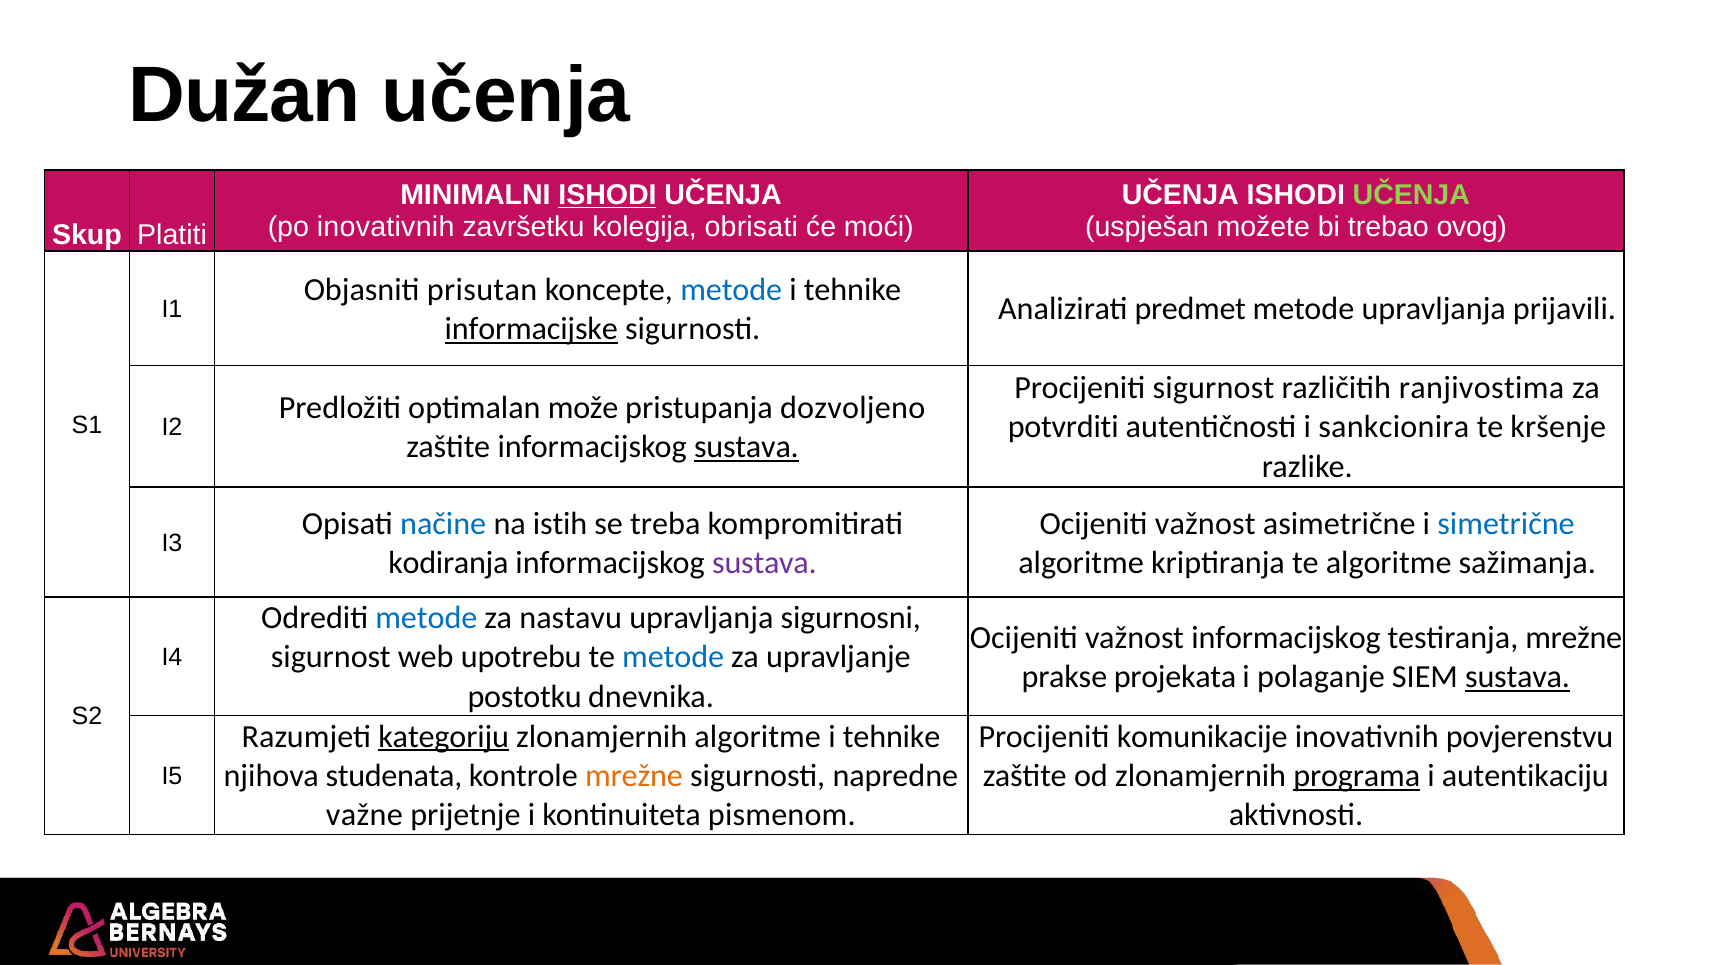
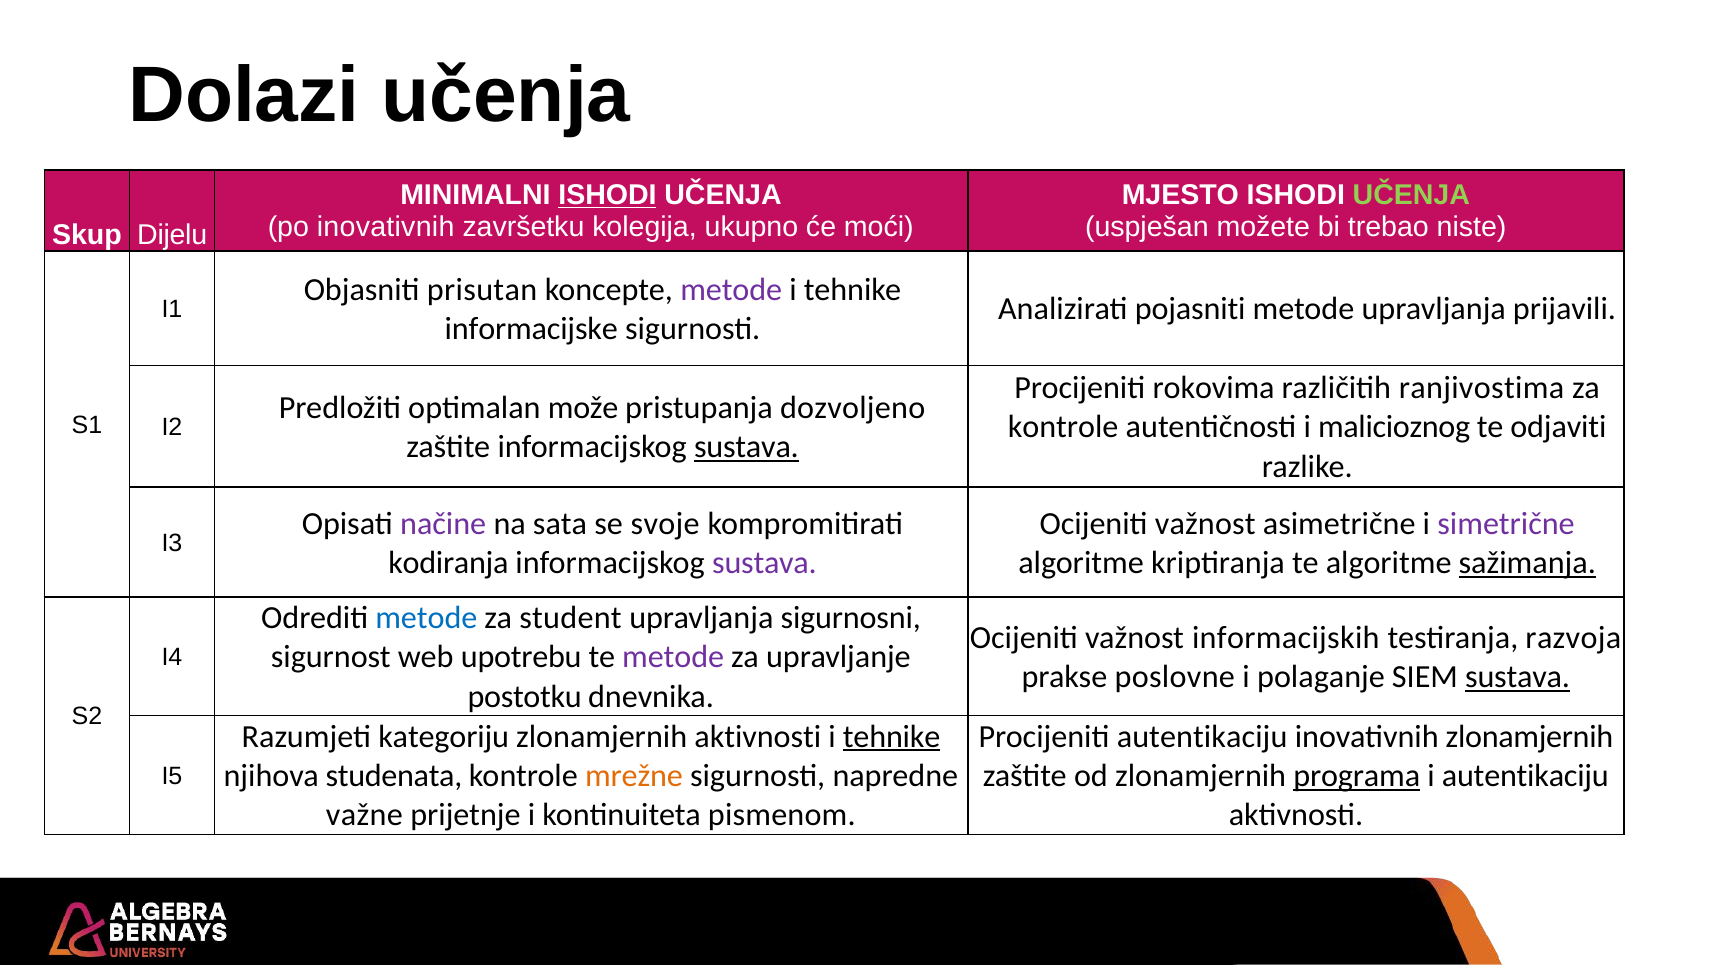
Dužan: Dužan -> Dolazi (244, 95)
UČENJA: UČENJA -> MJESTO (1180, 195)
obrisati: obrisati -> ukupno (751, 227)
ovog: ovog -> niste (1472, 227)
Platiti: Platiti -> Dijelu (172, 235)
metode colour: blue -> purple (731, 290)
predmet: predmet -> pojasniti (1190, 309)
informacijske underline: present -> none (531, 329)
Procijeniti sigurnost: sigurnost -> rokovima (1214, 388)
potvrditi: potvrditi -> kontrole (1063, 427)
sankcionira: sankcionira -> malicioznog (1394, 427)
kršenje: kršenje -> odjaviti (1558, 427)
načine colour: blue -> purple (443, 524)
istih: istih -> sata (560, 524)
treba: treba -> svoje (665, 524)
simetrične colour: blue -> purple (1506, 524)
sažimanja underline: none -> present (1527, 563)
nastavu: nastavu -> student (571, 618)
važnost informacijskog: informacijskog -> informacijskih (1286, 638)
testiranja mrežne: mrežne -> razvoja (1573, 638)
metode colour: blue -> purple (673, 657)
projekata: projekata -> poslovne (1175, 677)
kategoriju underline: present -> none (444, 737)
zlonamjernih algoritme: algoritme -> aktivnosti (758, 737)
tehnike underline: none -> present (892, 737)
Procijeniti komunikacije: komunikacije -> autentikaciju (1202, 737)
inovativnih povjerenstvu: povjerenstvu -> zlonamjernih (1529, 737)
